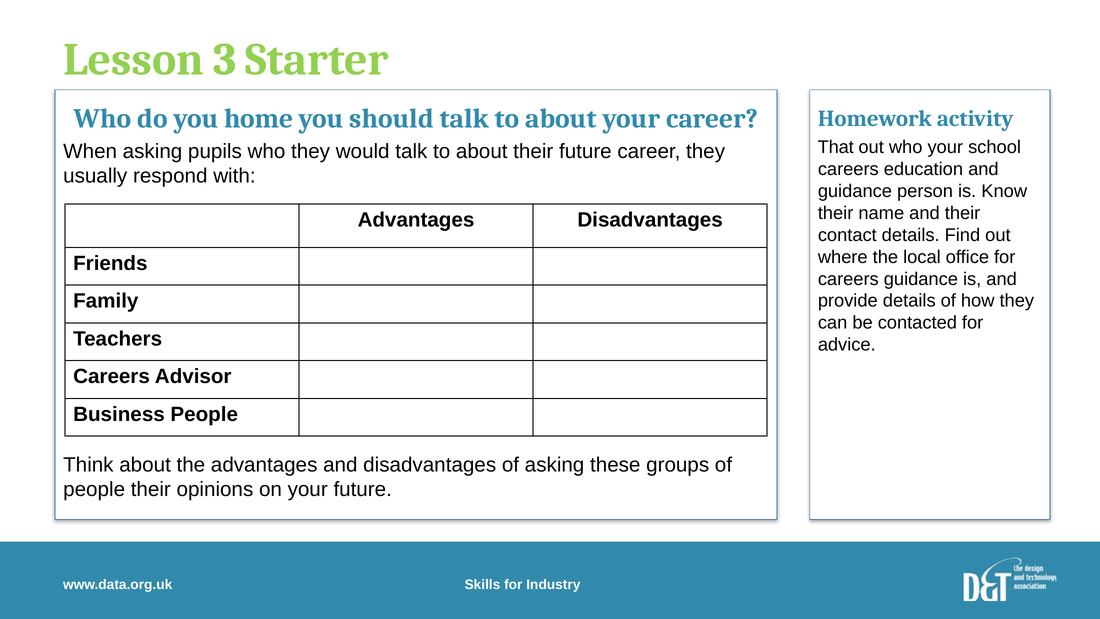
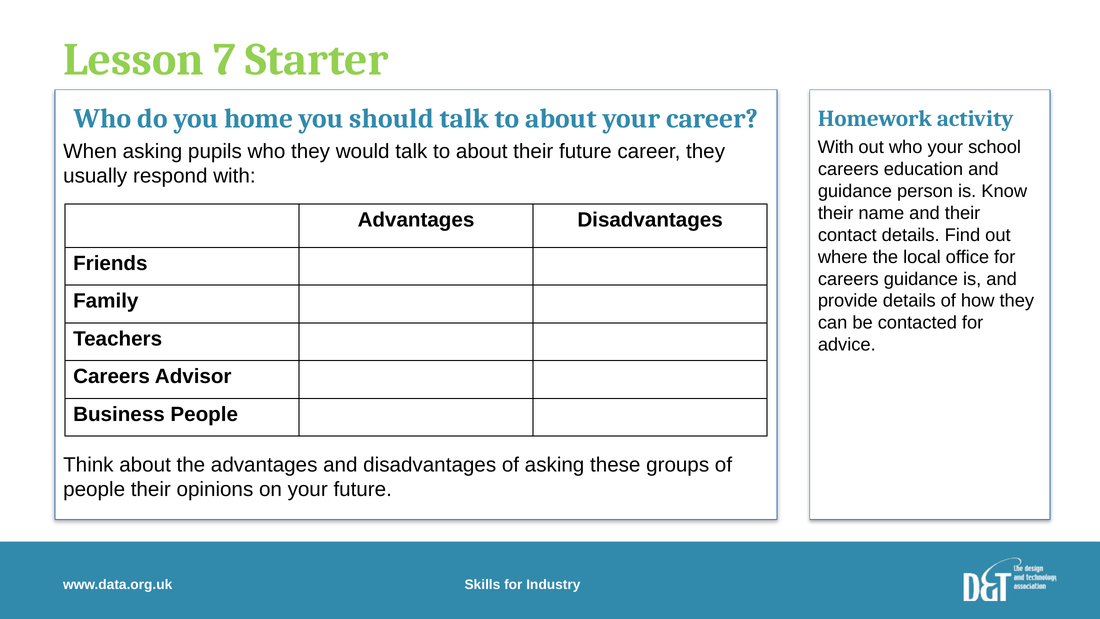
3: 3 -> 7 (225, 60)
That: That -> With (836, 147)
